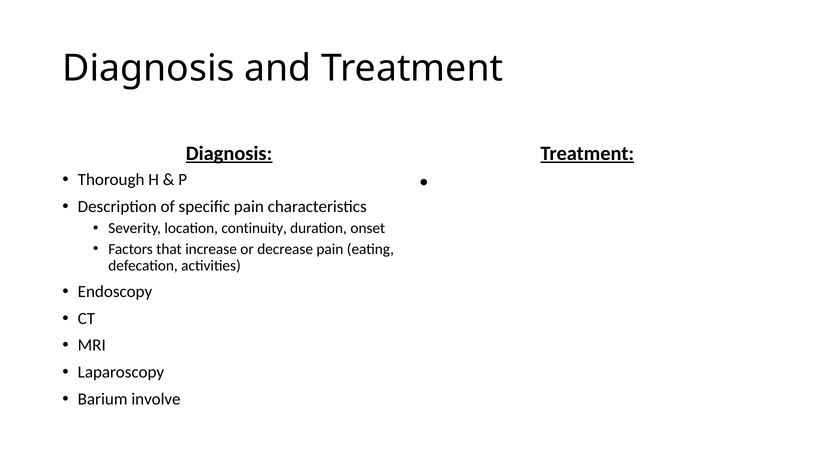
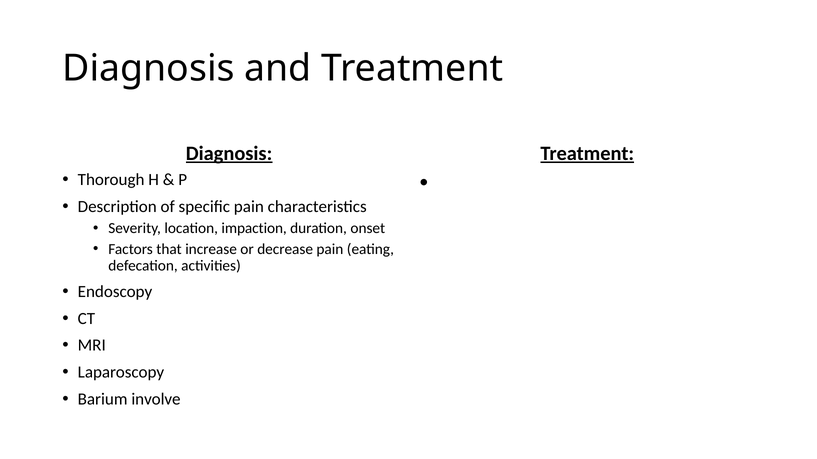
continuity: continuity -> impaction (254, 229)
